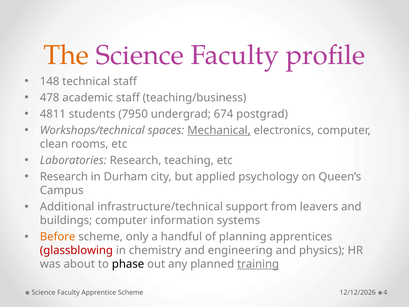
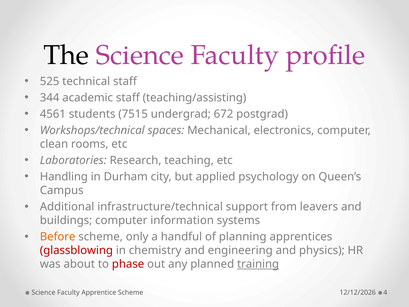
The colour: orange -> black (66, 55)
148: 148 -> 525 (50, 81)
478: 478 -> 344 (50, 98)
teaching/business: teaching/business -> teaching/assisting (194, 98)
4811: 4811 -> 4561 (53, 114)
7950: 7950 -> 7515 (133, 114)
674: 674 -> 672 (223, 114)
Mechanical underline: present -> none (219, 130)
Research: Research -> Handling (64, 177)
phase colour: black -> red (128, 264)
